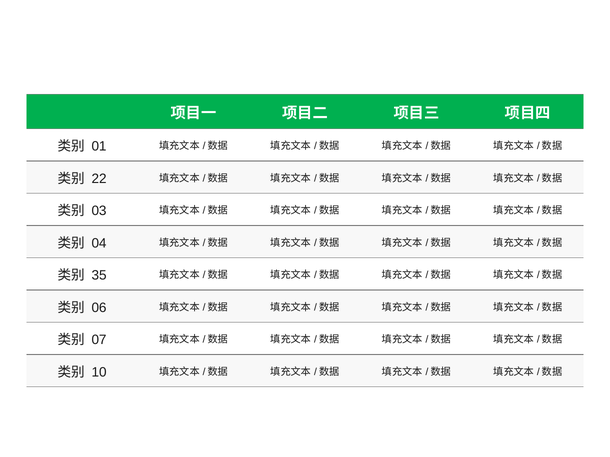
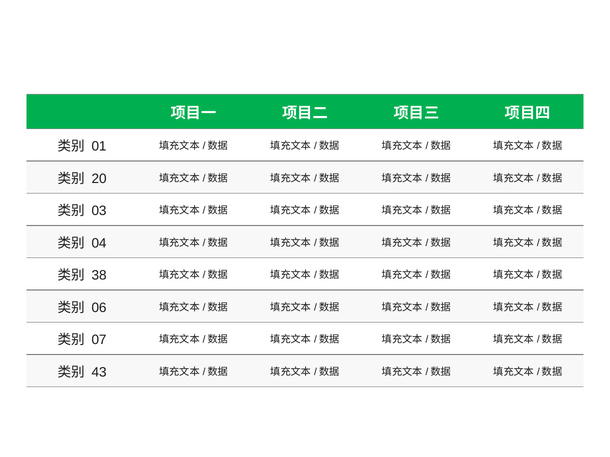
22: 22 -> 20 (99, 179)
35: 35 -> 38 (99, 276)
10: 10 -> 43 (99, 372)
